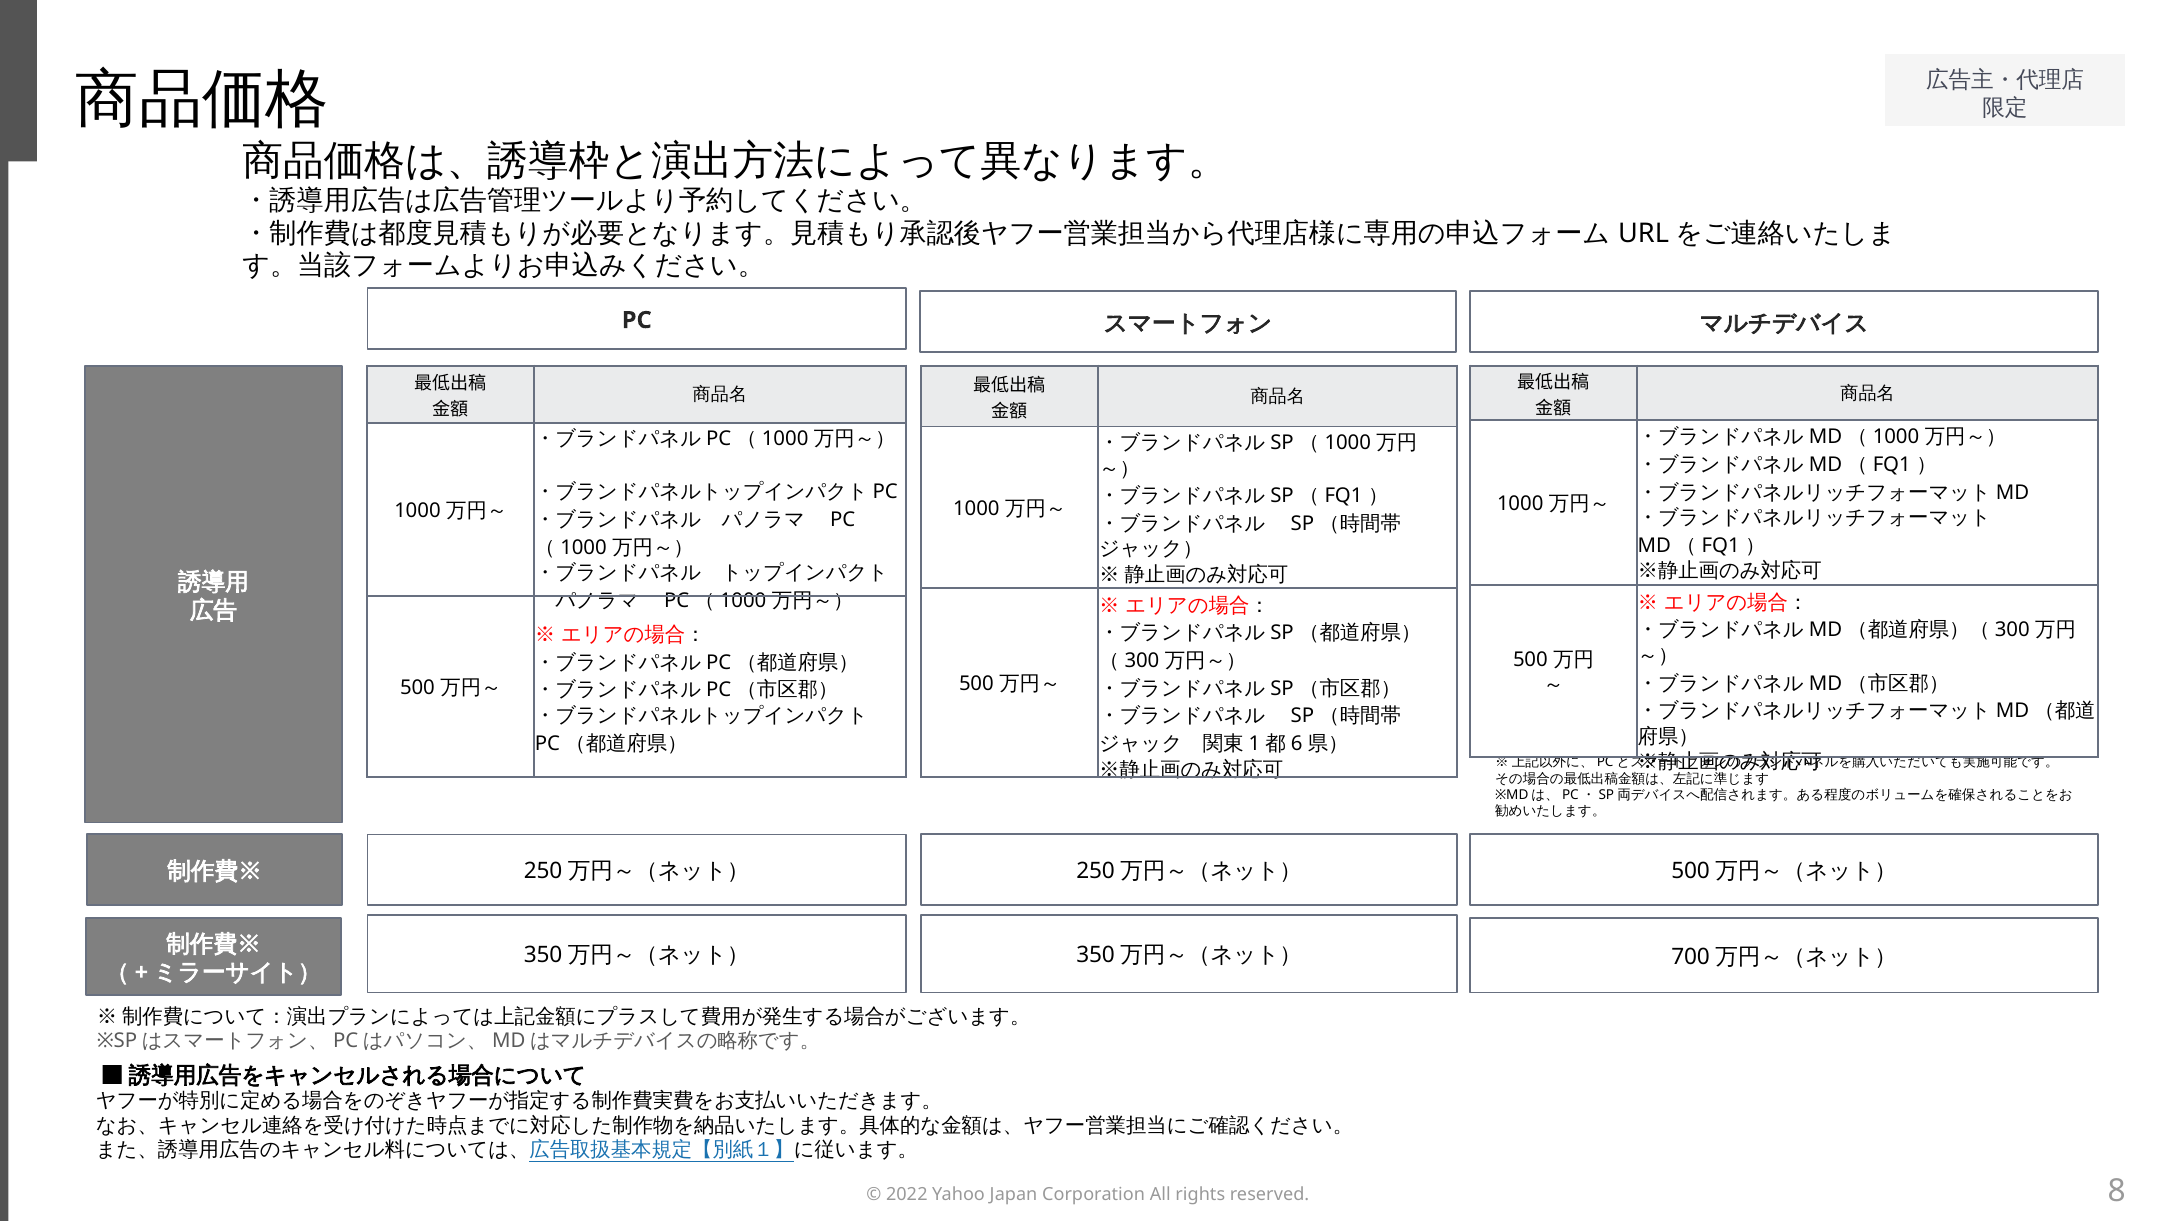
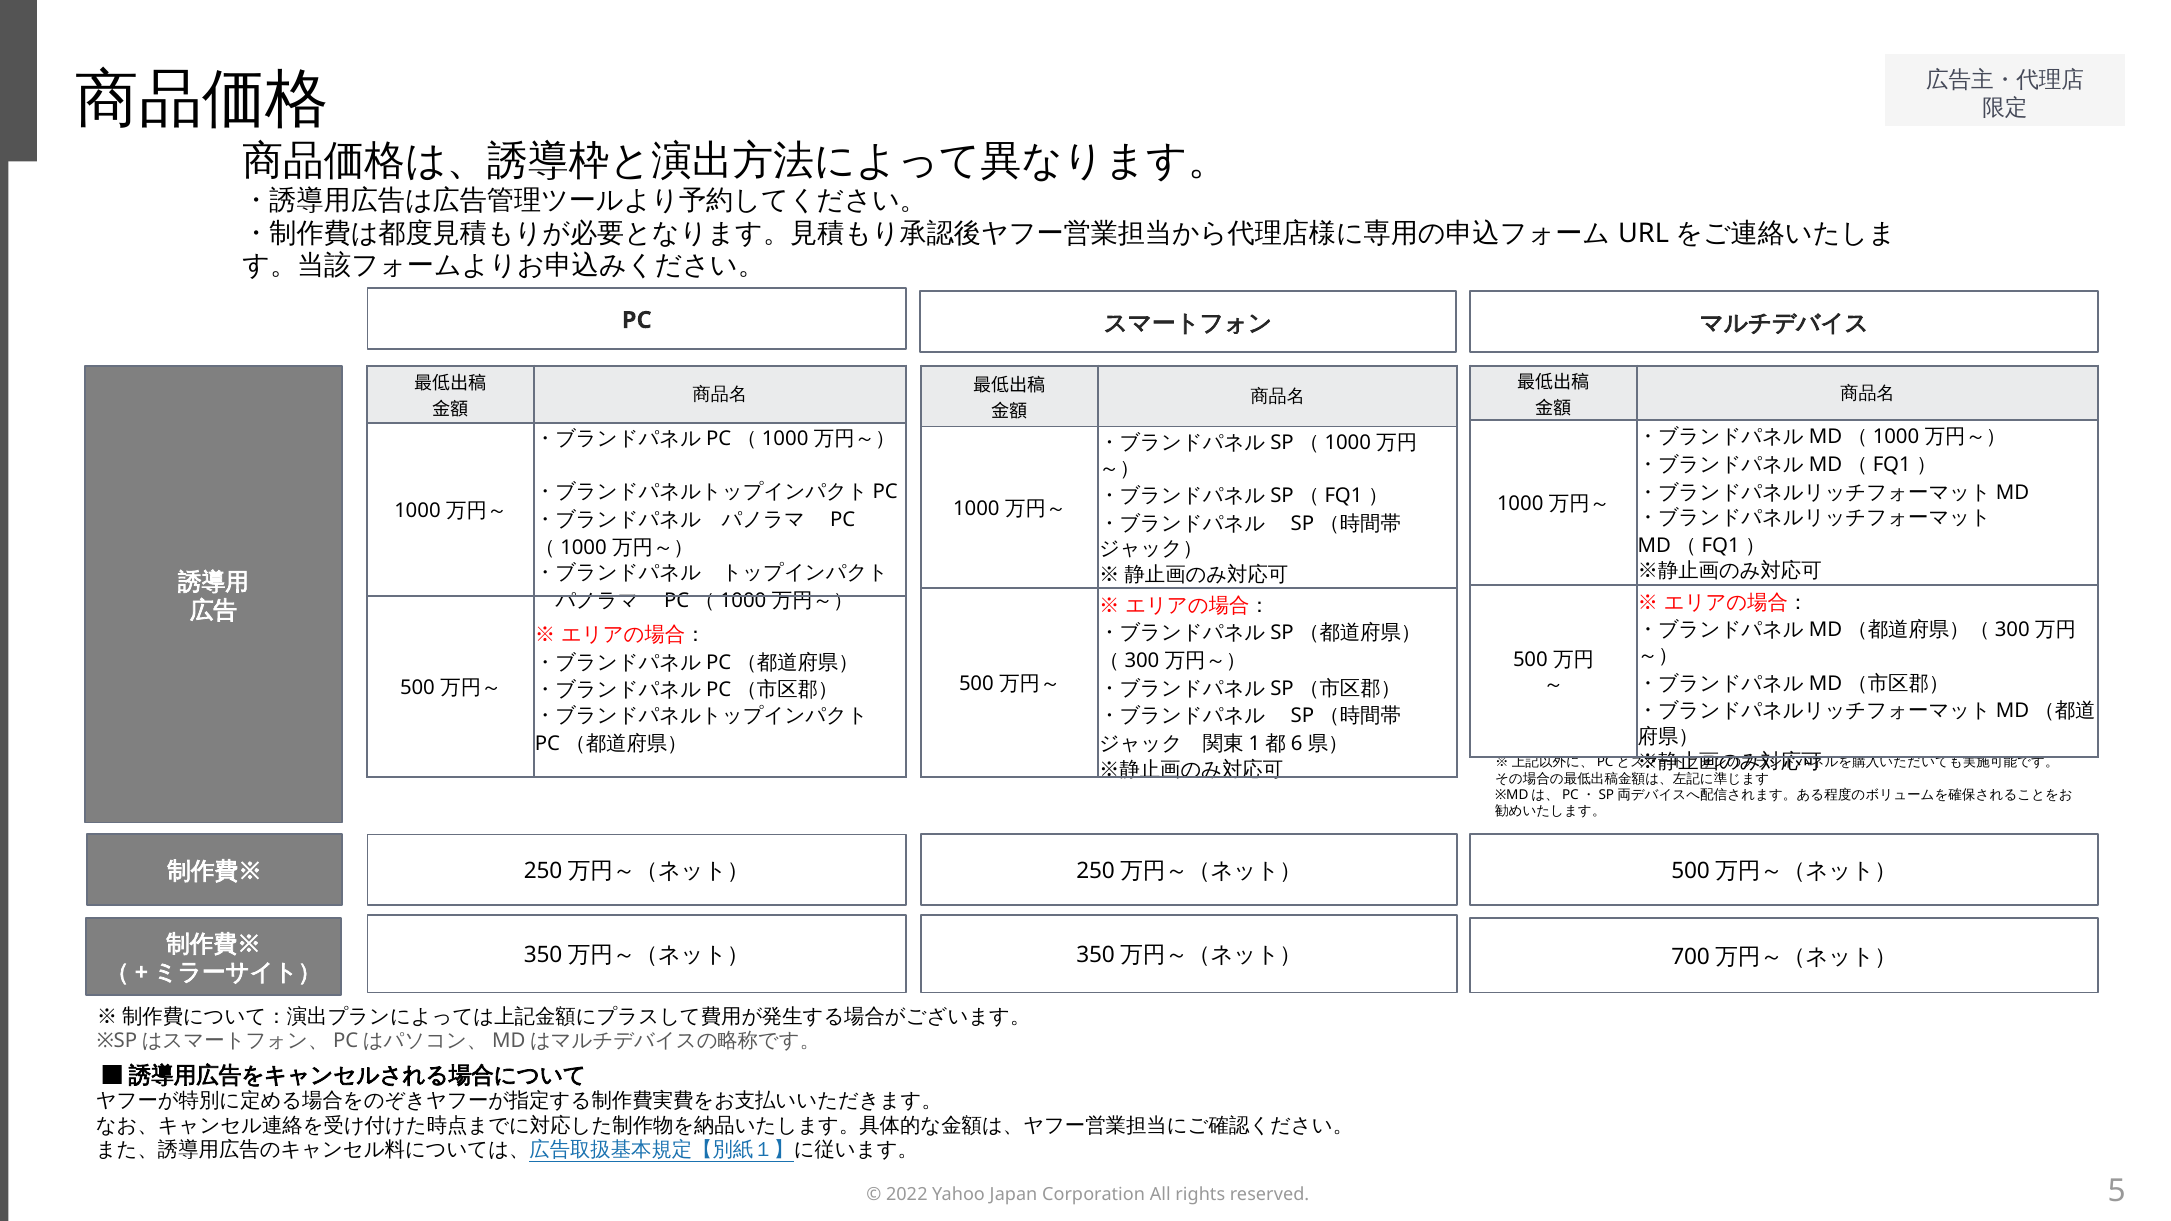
8: 8 -> 5 (2117, 1191)
